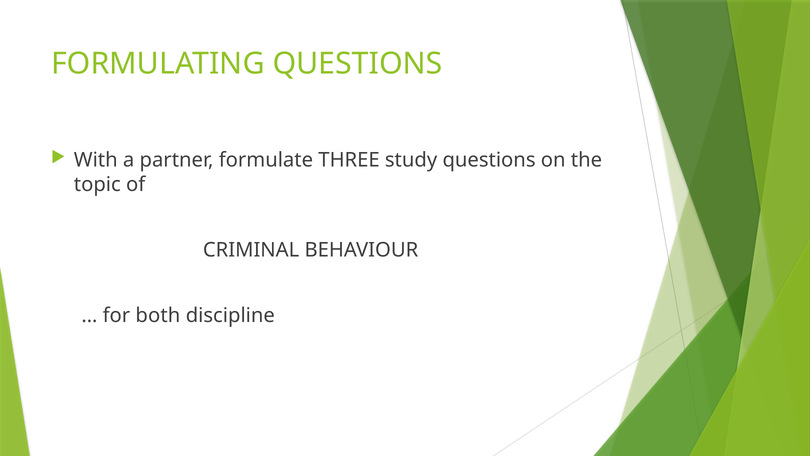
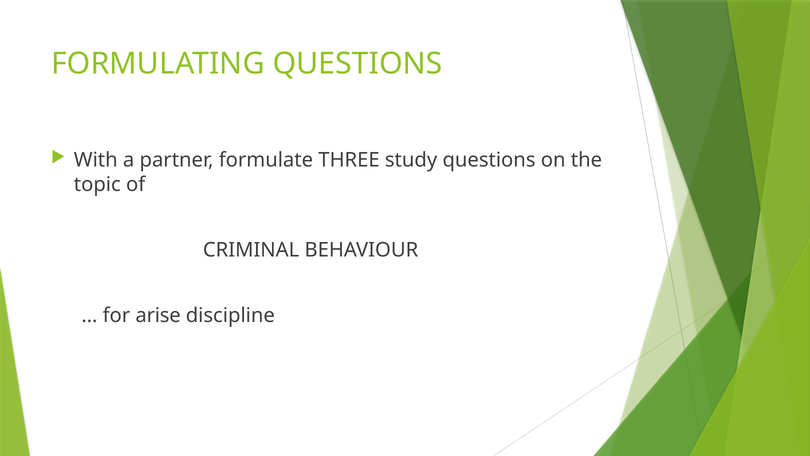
both: both -> arise (158, 315)
